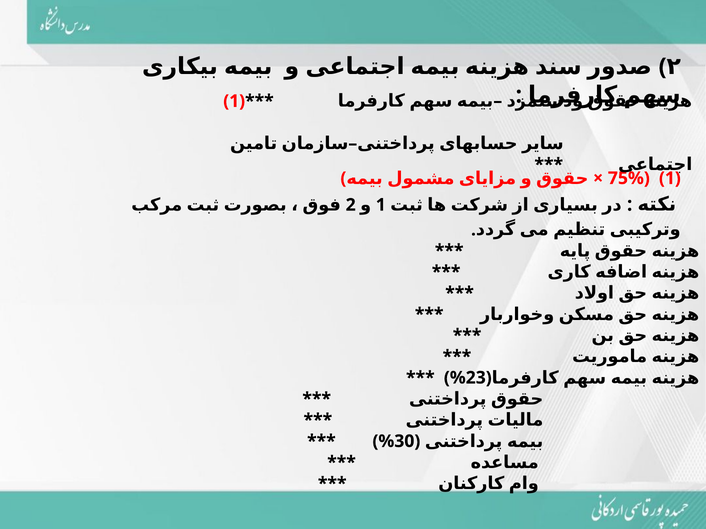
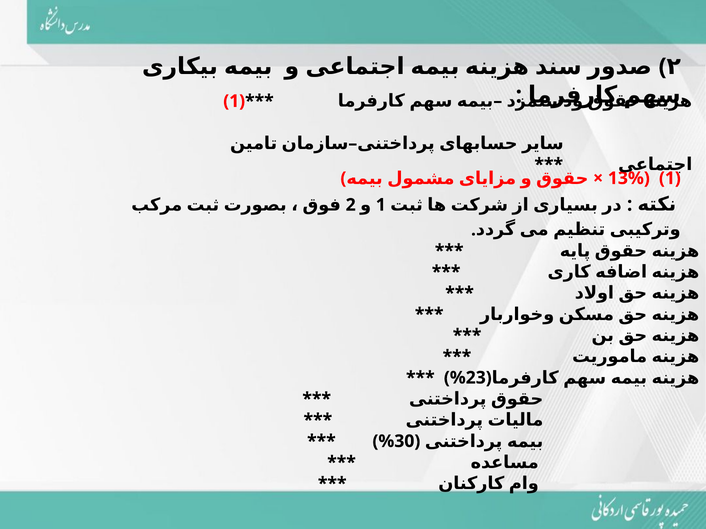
75%: 75% -> 13% (626, 178)
